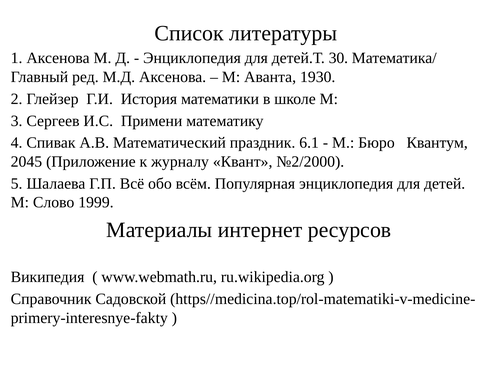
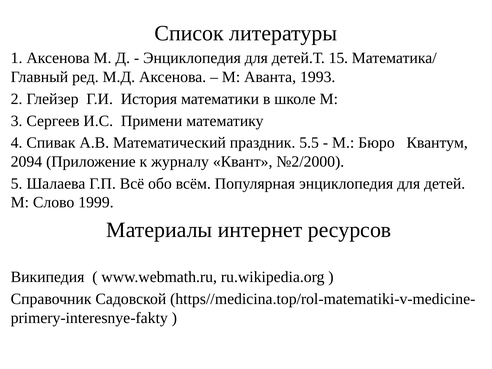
30: 30 -> 15 (338, 58)
1930: 1930 -> 1993 (318, 77)
6.1: 6.1 -> 5.5 (309, 143)
2045: 2045 -> 2094 (26, 162)
